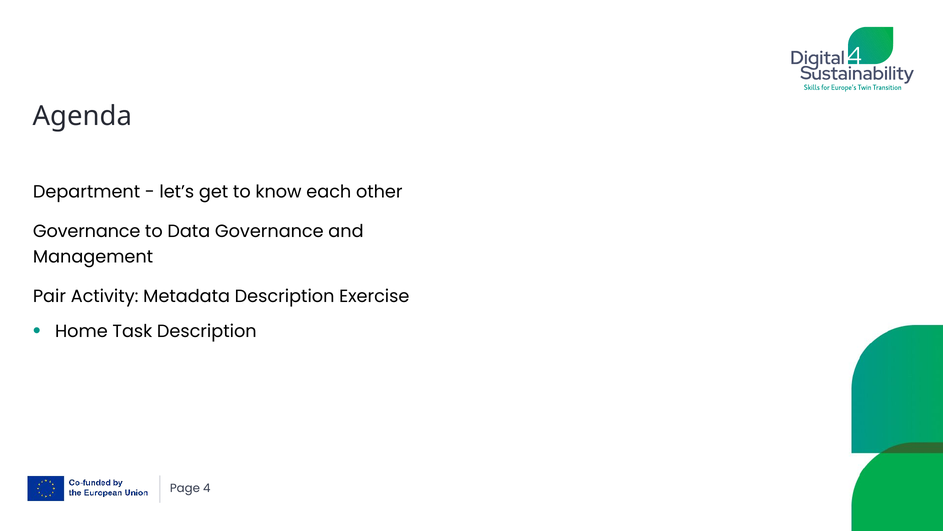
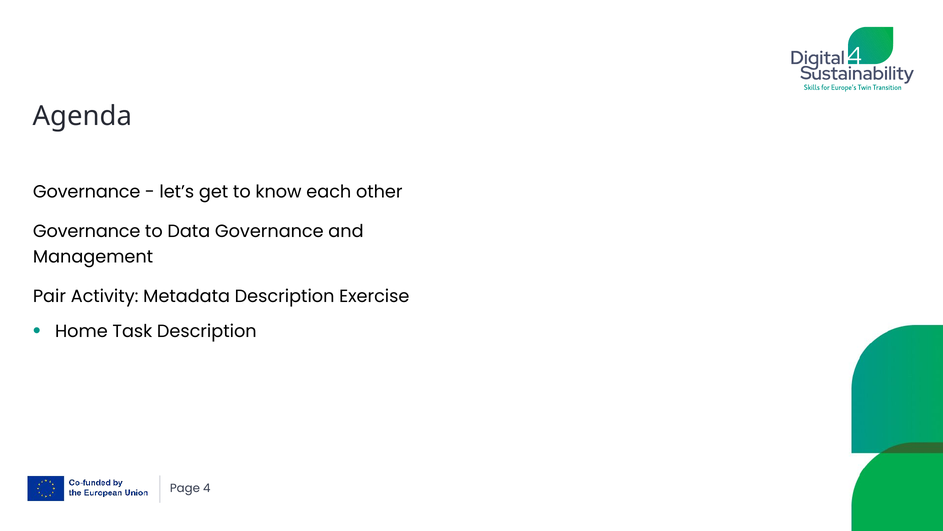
Department: Department -> Governance (87, 192)
